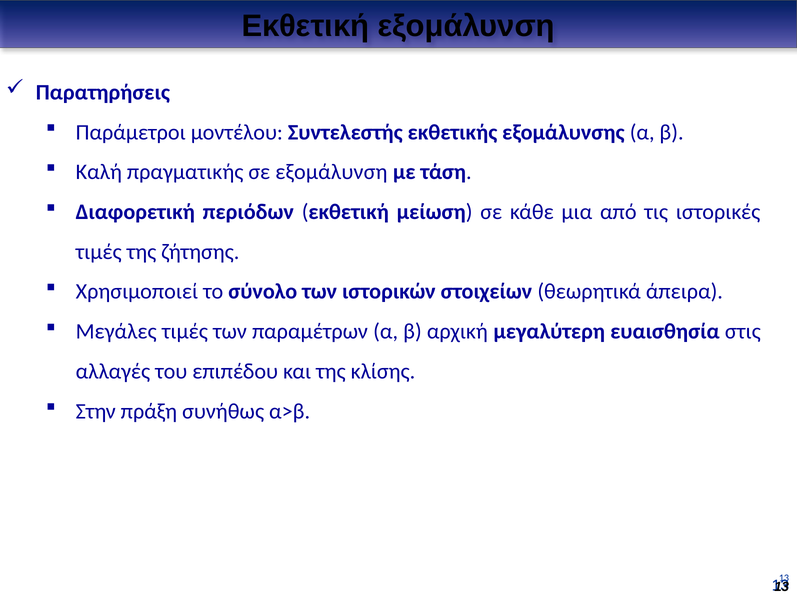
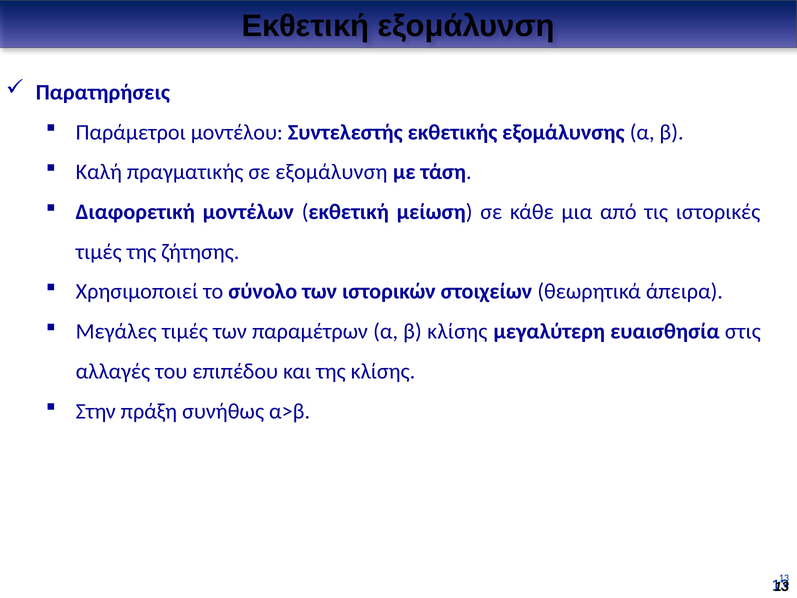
περιόδων: περιόδων -> μοντέλων (248, 212)
β αρχική: αρχική -> κλίσης (457, 331)
